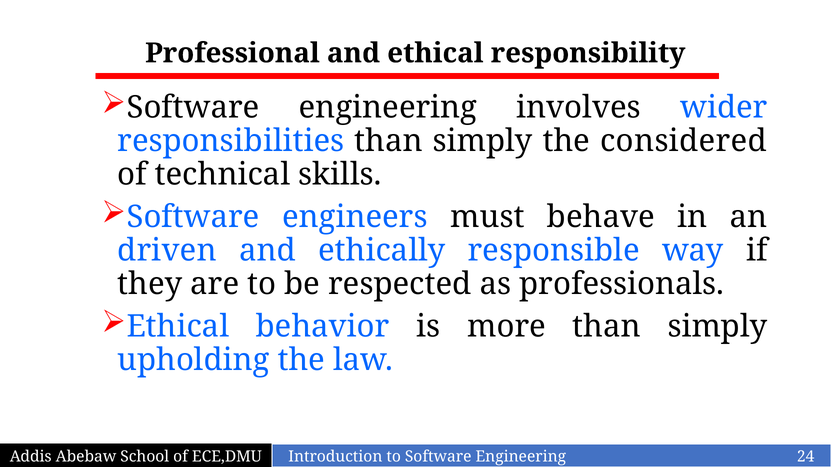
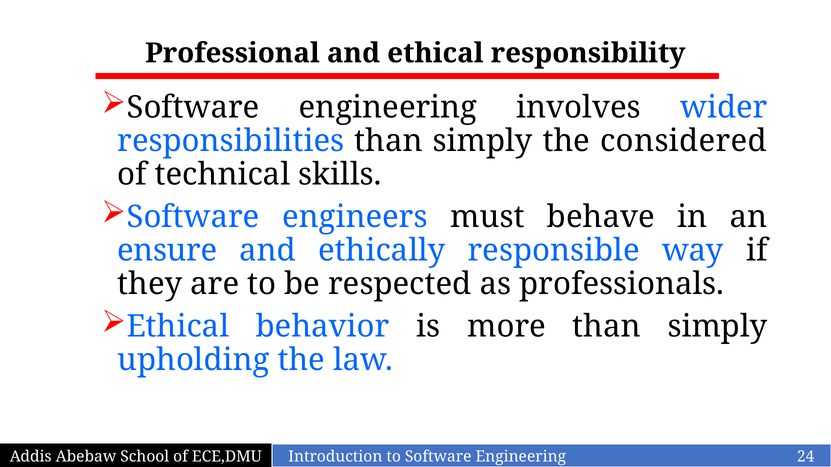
driven: driven -> ensure (167, 251)
